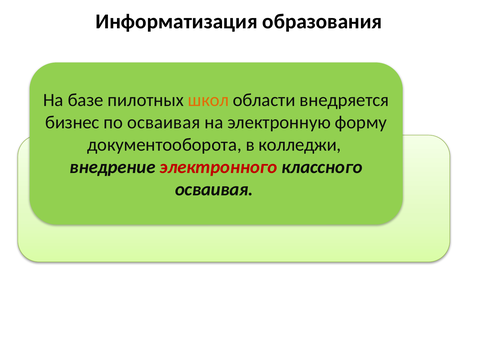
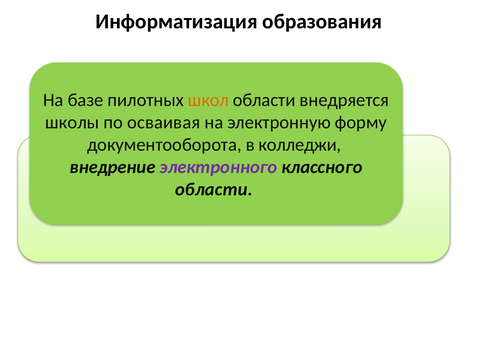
бизнес: бизнес -> школы (72, 122)
электронного colour: red -> purple (218, 167)
осваивая: осваивая -> области (214, 189)
